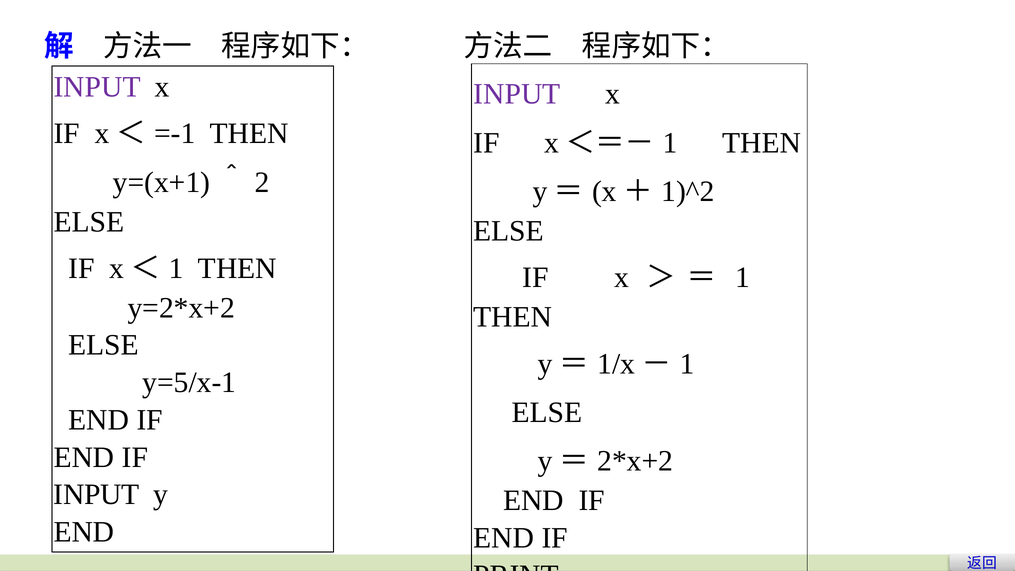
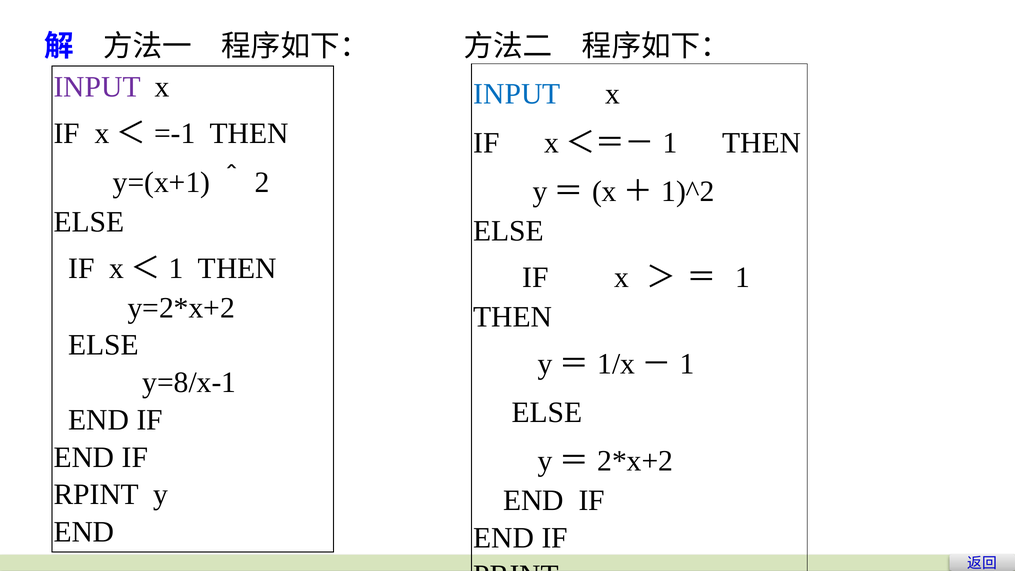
INPUT colour: purple -> blue (517, 94)
y=5/x-1: y=5/x-1 -> y=8/x-1 (189, 383)
INPUT: INPUT -> RPINT (96, 495)
